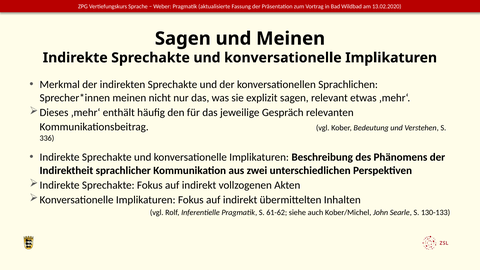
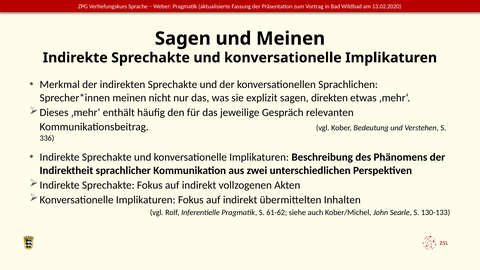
relevant: relevant -> direkten (329, 98)
